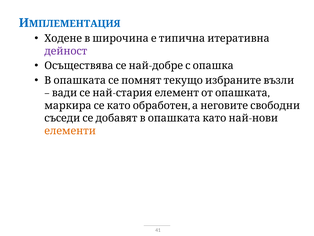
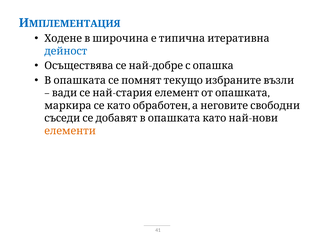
дейност colour: purple -> blue (66, 51)
